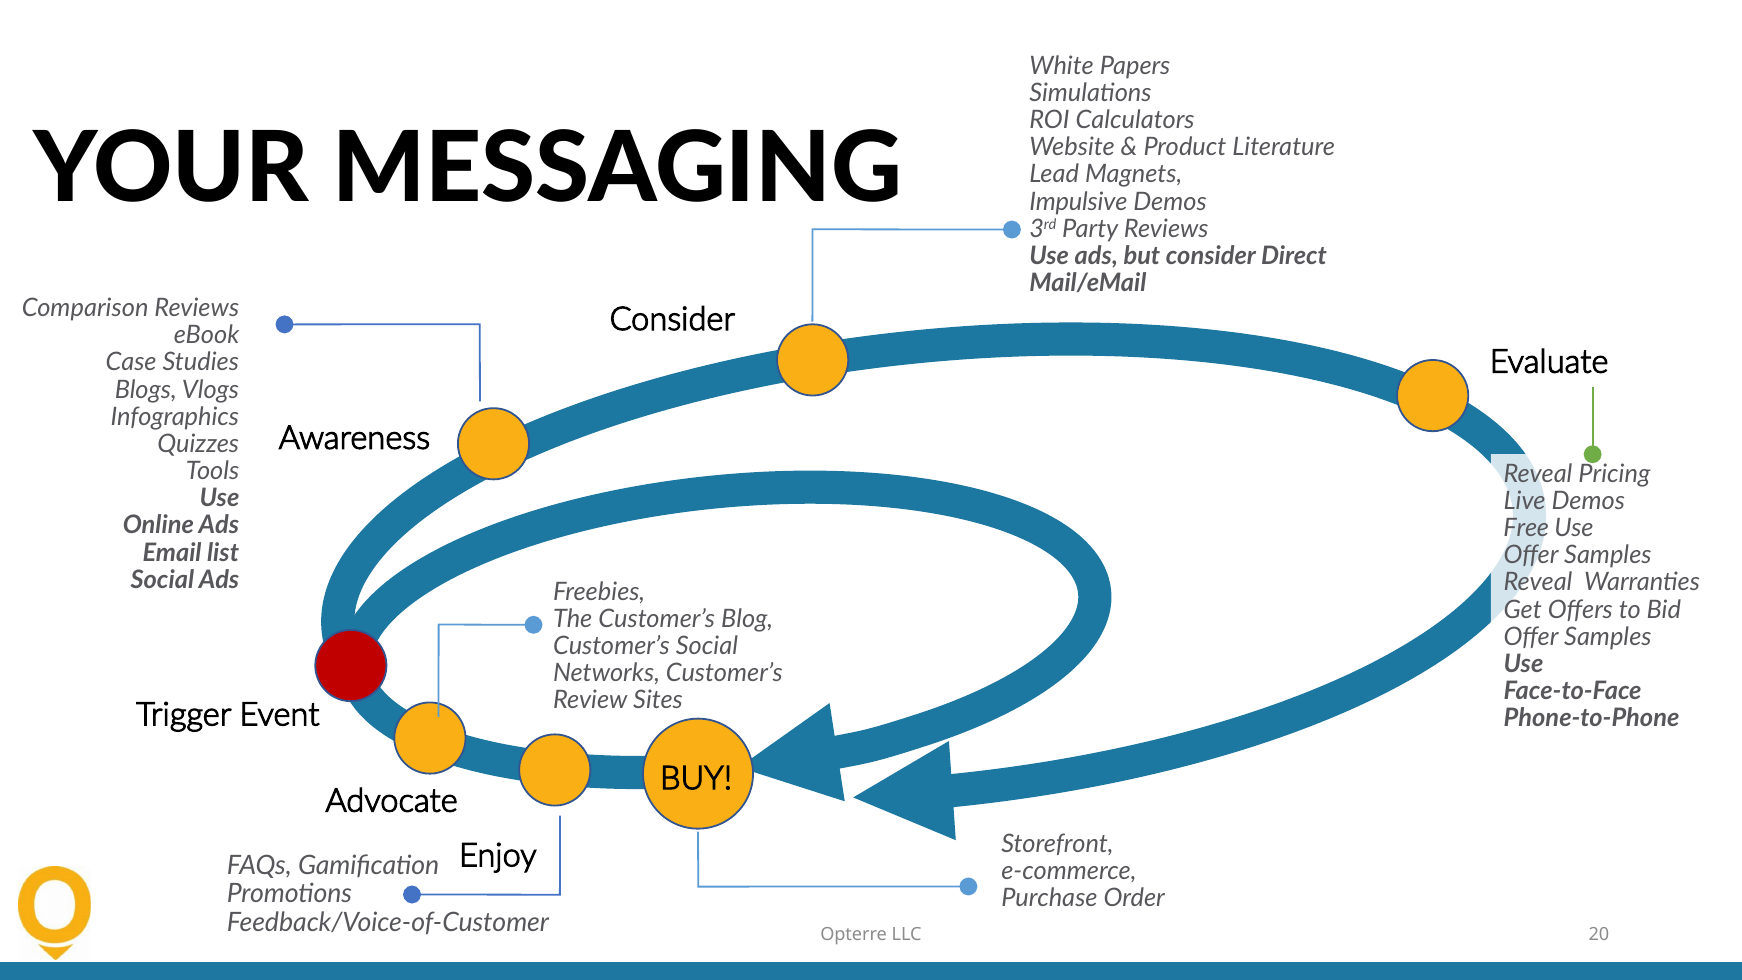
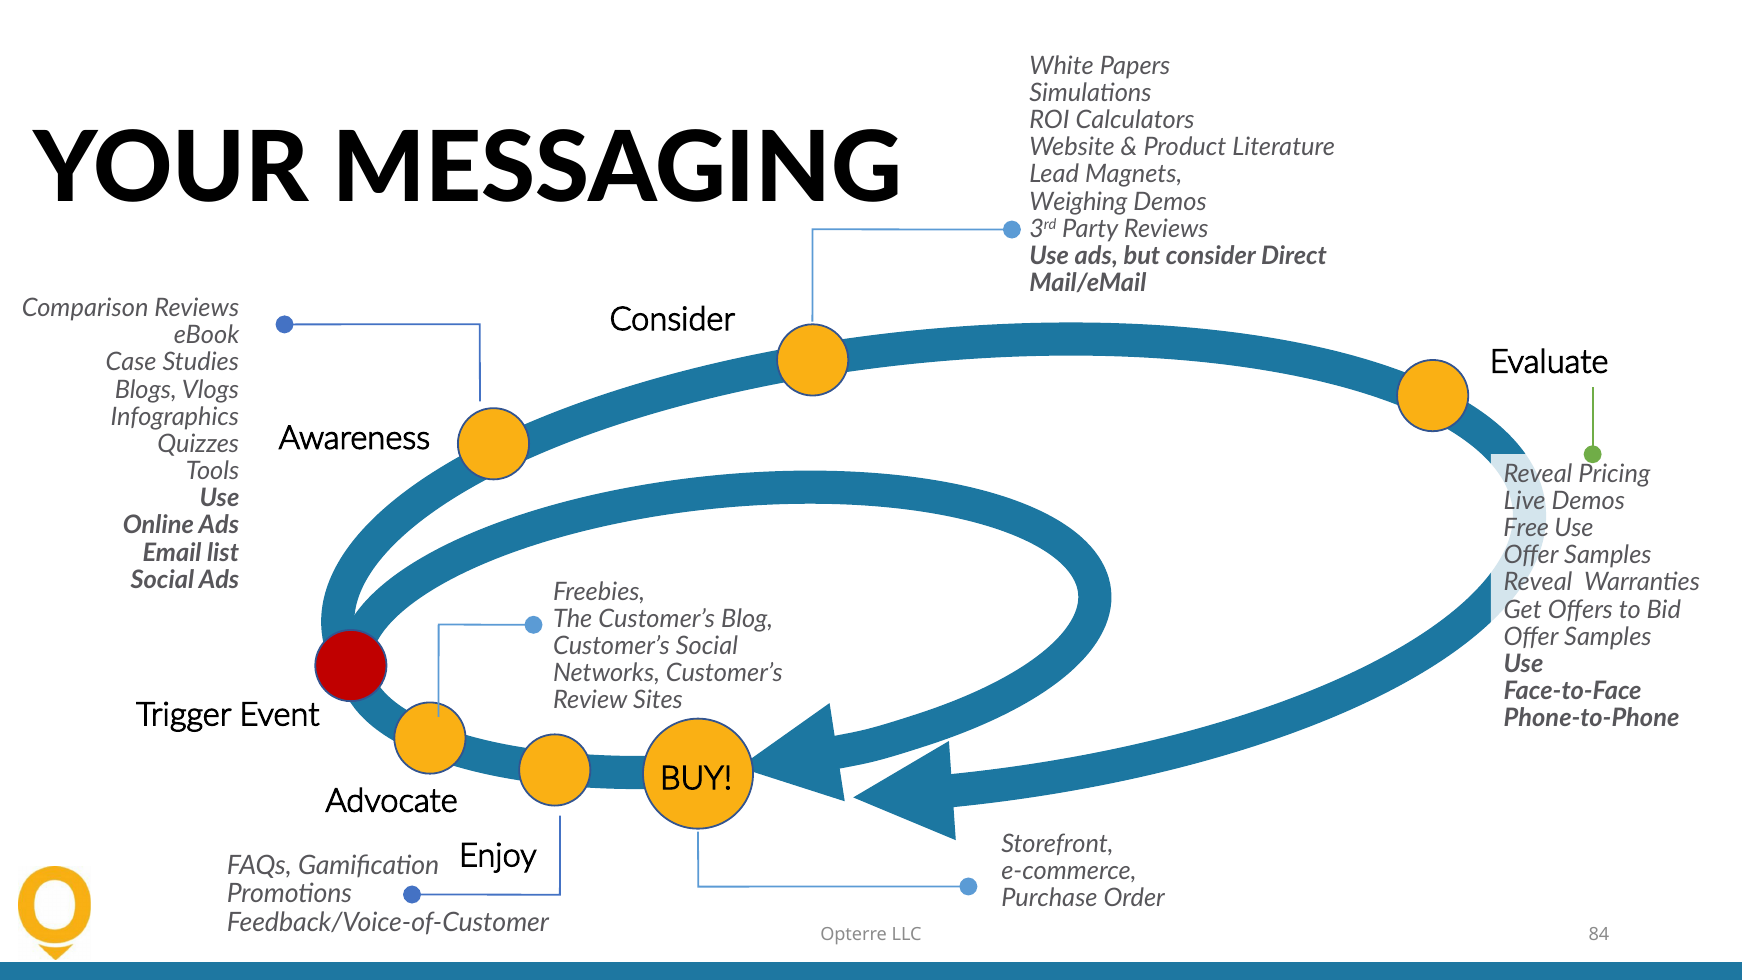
Impulsive: Impulsive -> Weighing (1078, 202)
20: 20 -> 84 (1599, 934)
